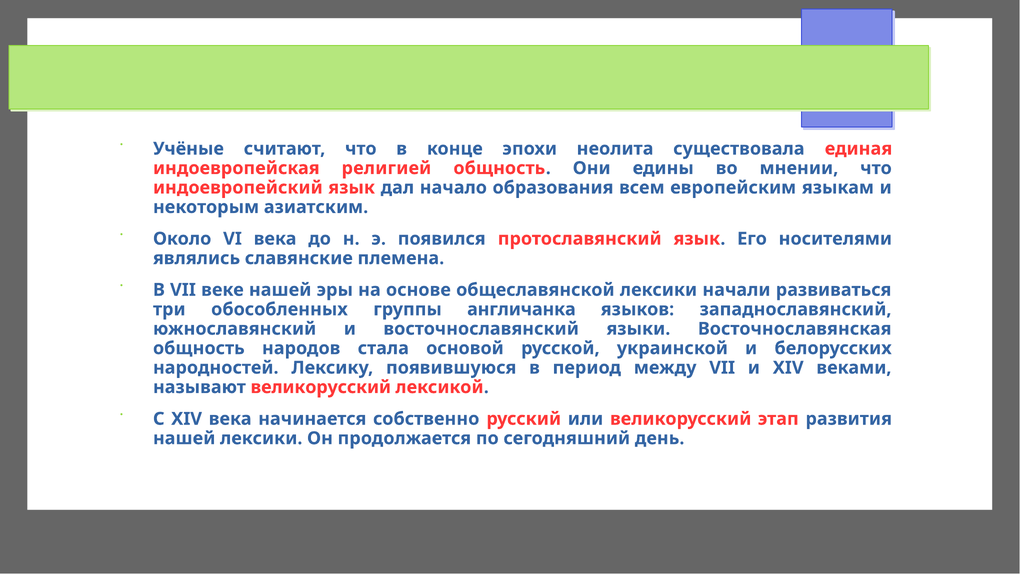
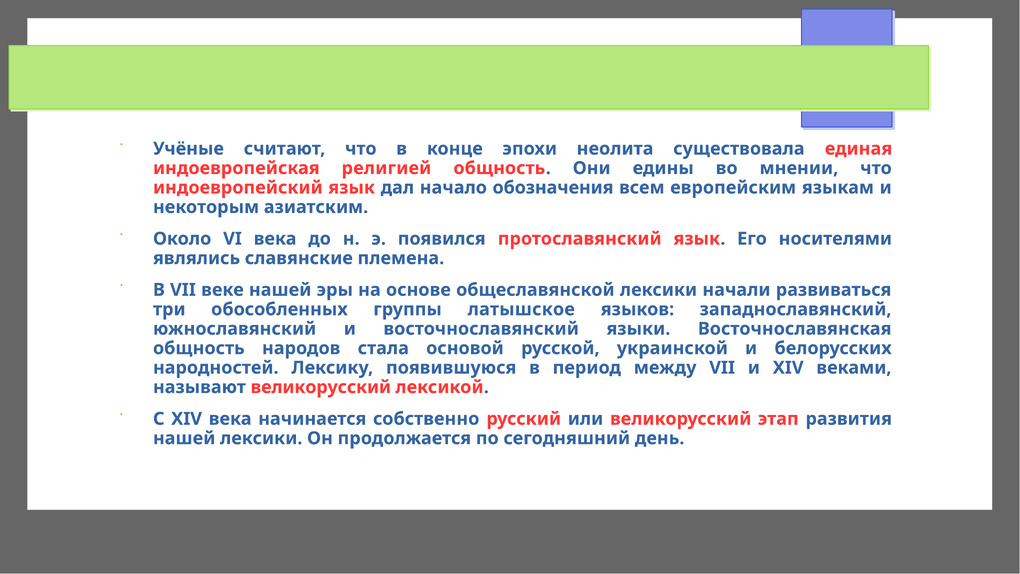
образования: образования -> обозначения (553, 188)
англичанка: англичанка -> латышское (521, 309)
